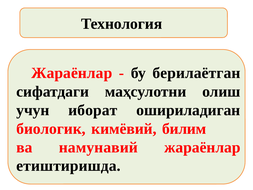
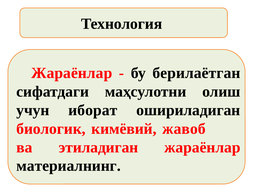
билим: билим -> жавоб (184, 129)
намунавий: намунавий -> этиладиган (98, 147)
етиштиришда: етиштиришда -> материалнинг (69, 166)
